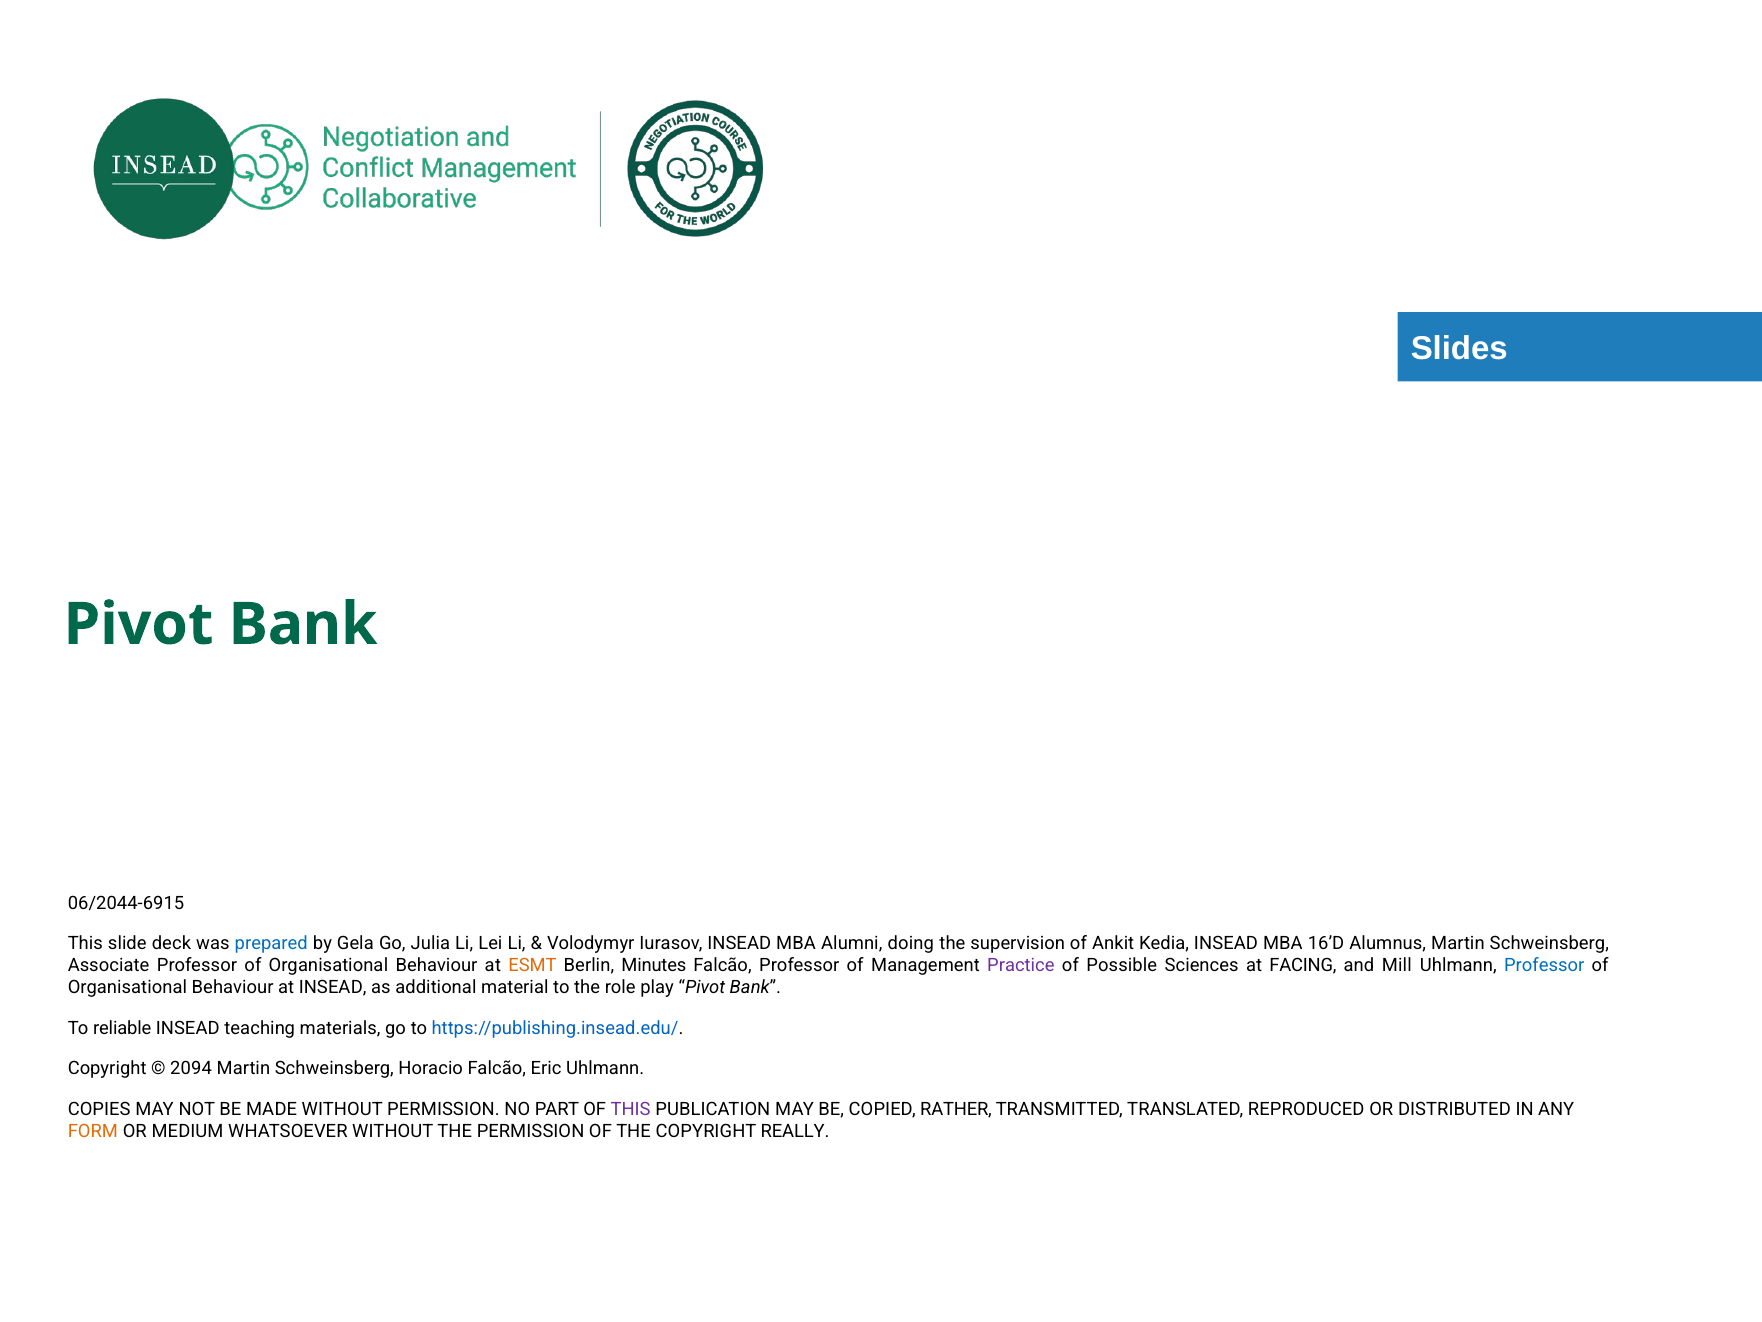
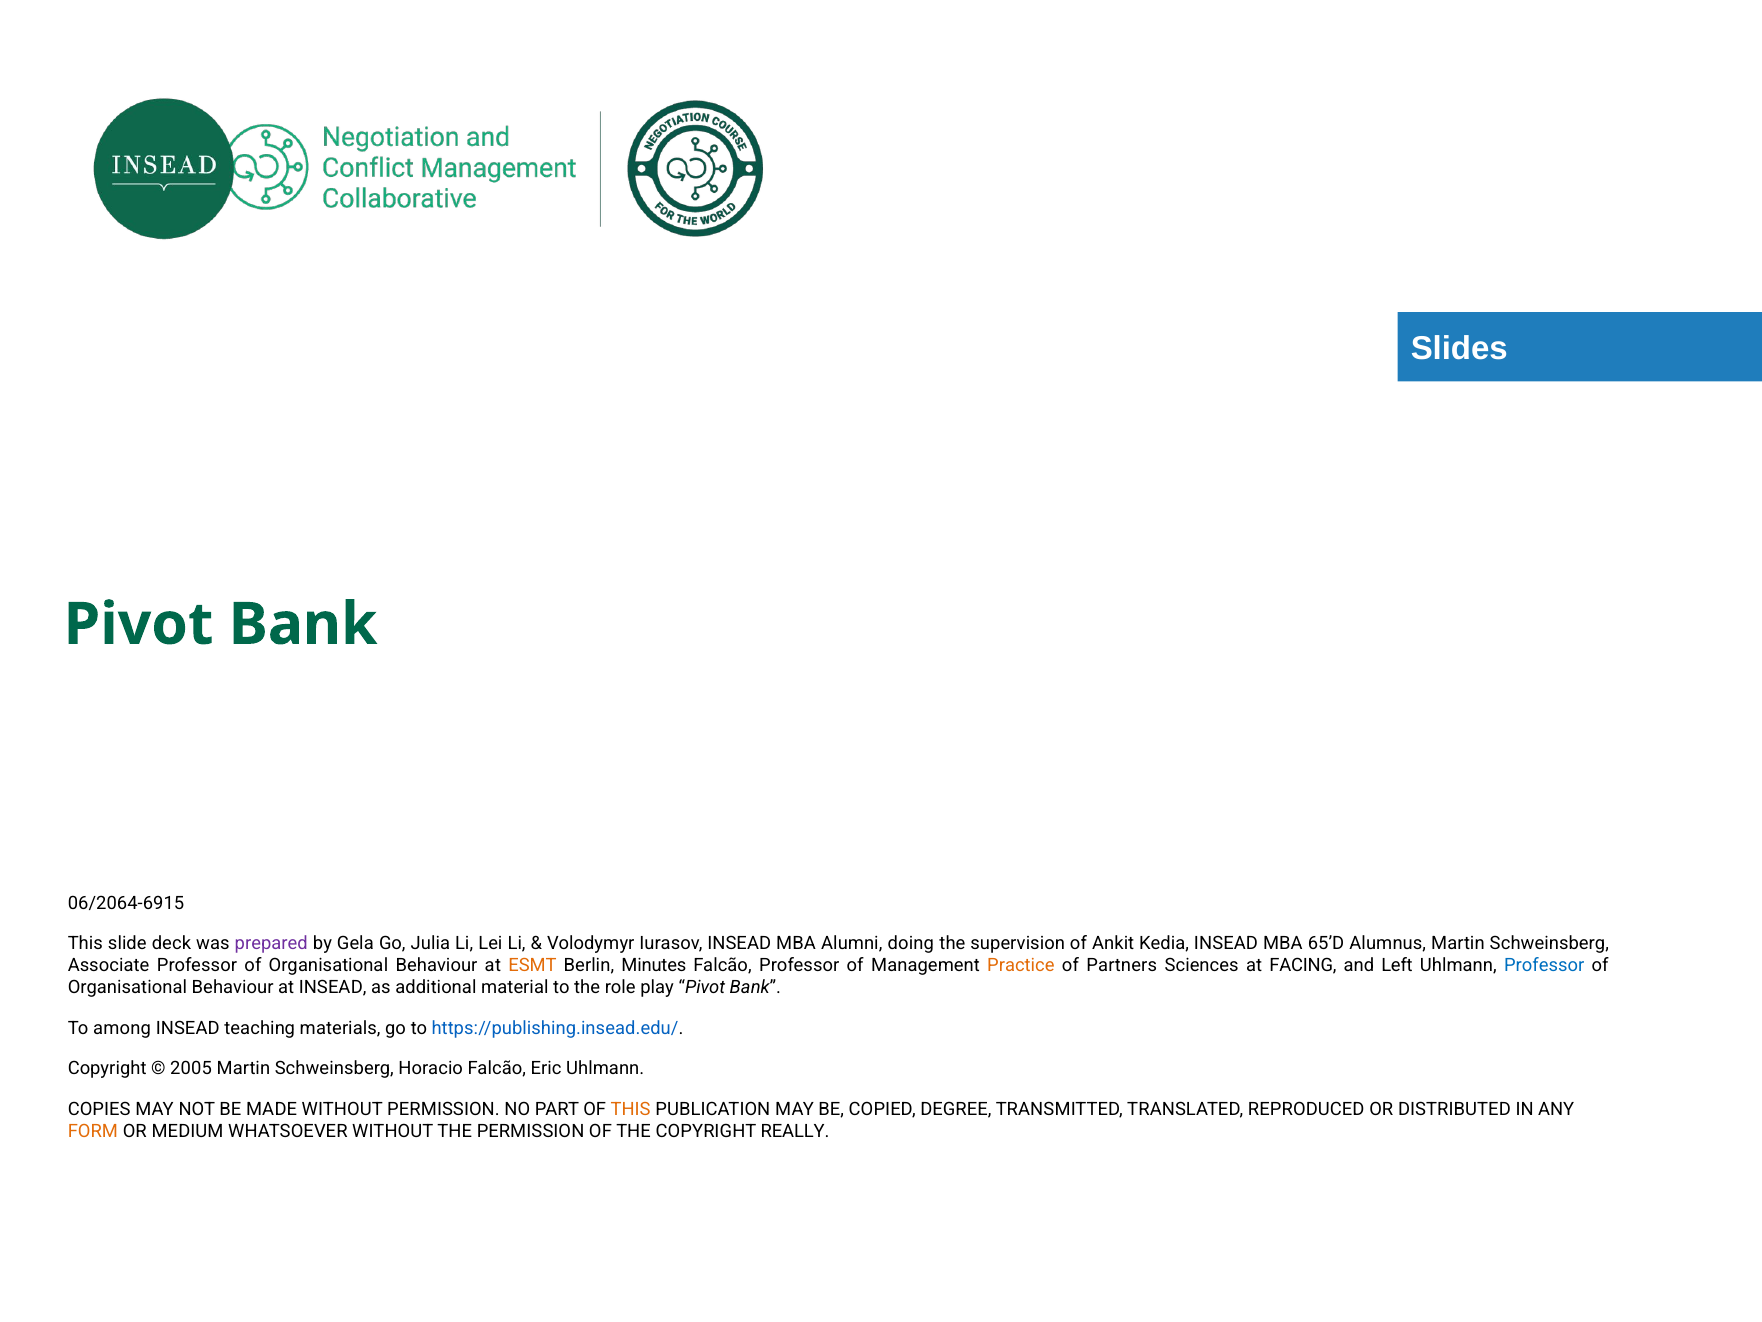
06/2044-6915: 06/2044-6915 -> 06/2064-6915 (126, 903)
prepared colour: blue -> purple (271, 943)
16’D: 16’D -> 65’D (1326, 943)
Practice colour: purple -> orange (1021, 965)
Possible: Possible -> Partners (1122, 965)
Mill: Mill -> Left (1397, 965)
reliable: reliable -> among (122, 1028)
2094: 2094 -> 2005 (191, 1068)
THIS colour: purple -> orange (631, 1109)
RATHER: RATHER -> DEGREE (956, 1109)
